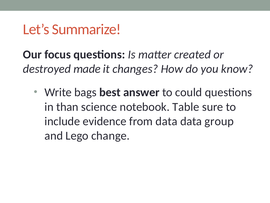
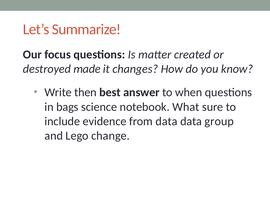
bags: bags -> then (85, 92)
could: could -> when (189, 92)
than: than -> bags (67, 107)
Table: Table -> What (186, 107)
